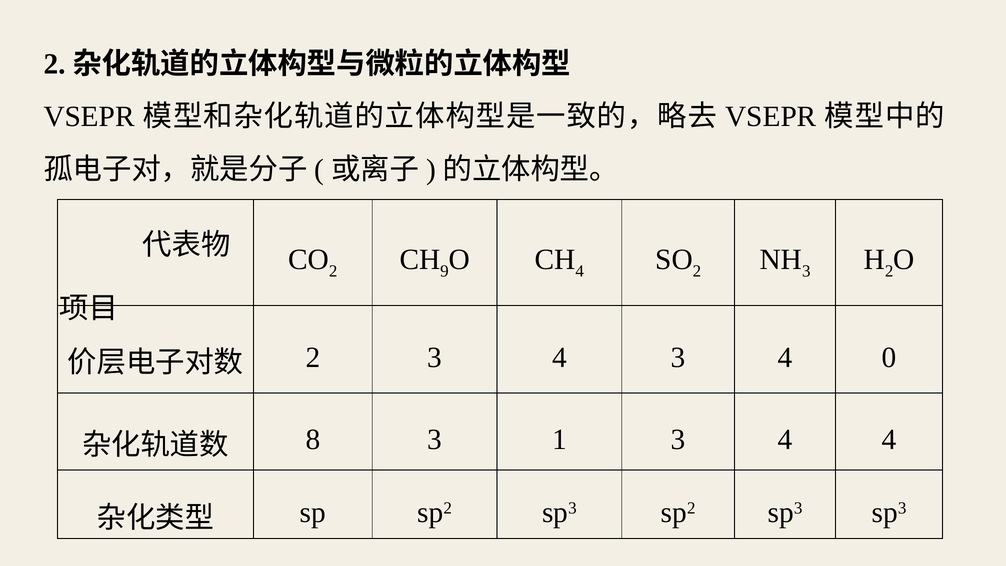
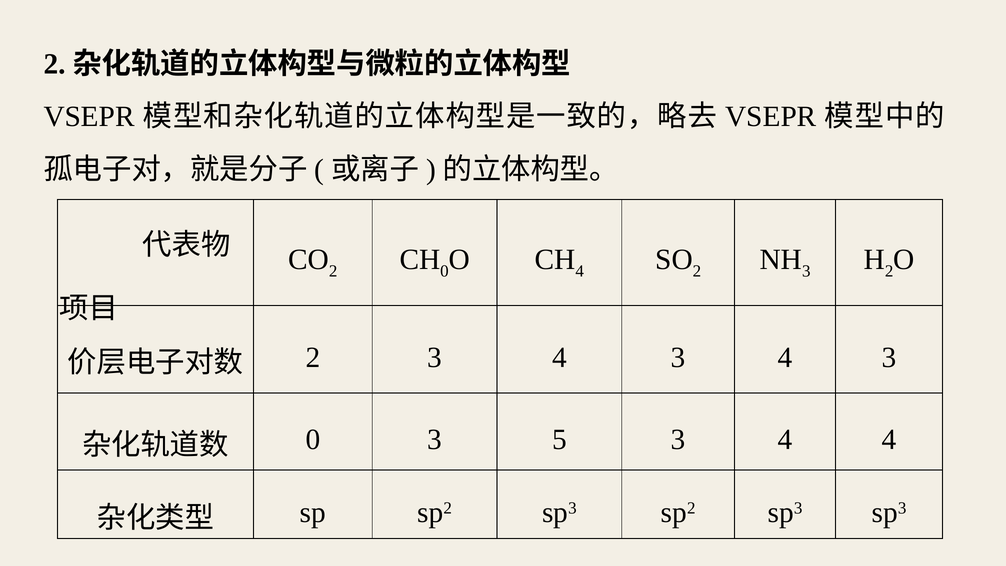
9: 9 -> 0 (444, 271)
4 3 4 0: 0 -> 3 (889, 358)
8: 8 -> 0 (313, 440)
1: 1 -> 5 (559, 440)
